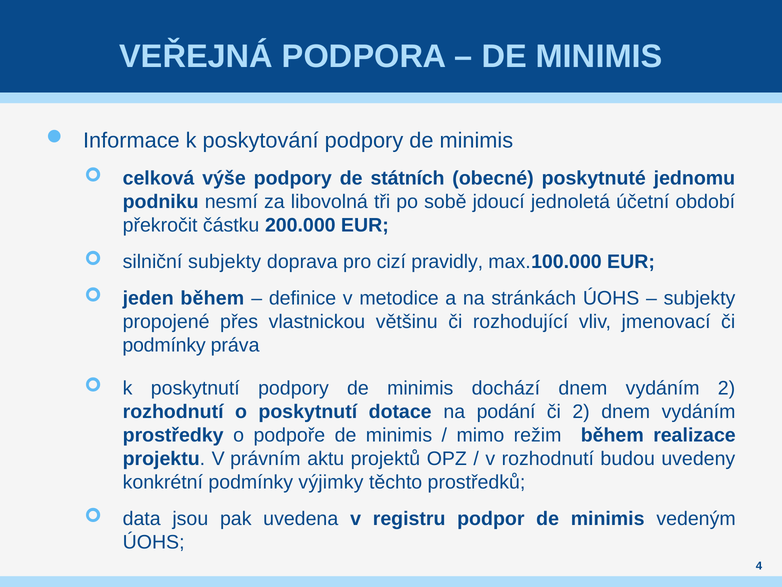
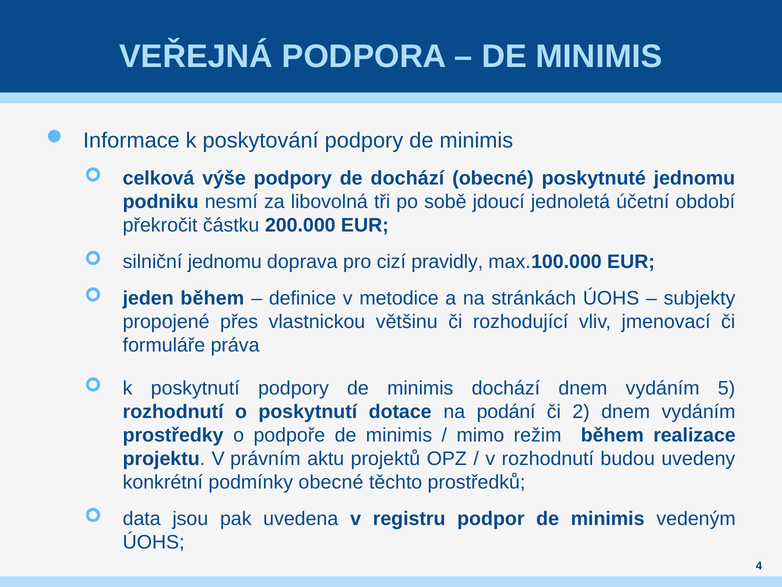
de státních: státních -> dochází (407, 178)
silniční subjekty: subjekty -> jednomu (225, 262)
podmínky: podmínky -> formuláře (164, 345)
vydáním 2: 2 -> 5 (727, 388)
podmínky výjimky: výjimky -> obecné (331, 482)
